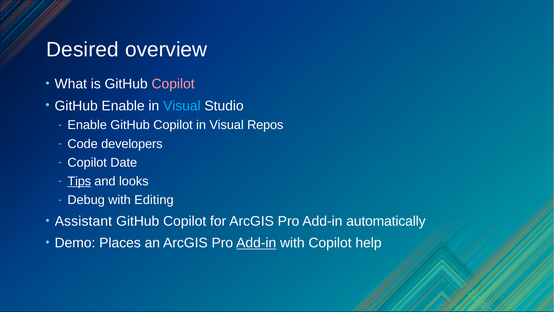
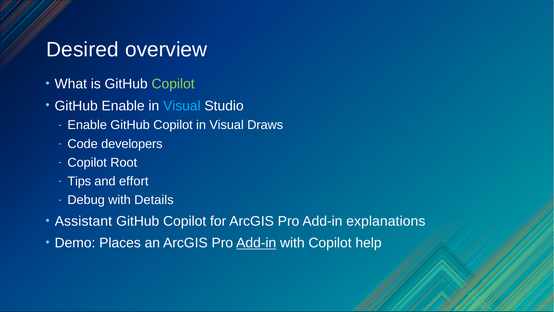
Copilot colour: pink -> light green (173, 84)
Repos: Repos -> Draws (265, 125)
Date: Date -> Root (124, 162)
Tips underline: present -> none (79, 181)
looks: looks -> effort (134, 181)
Editing: Editing -> Details (154, 200)
automatically: automatically -> explanations (386, 221)
